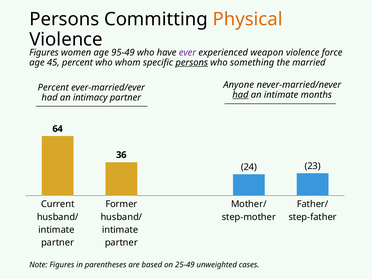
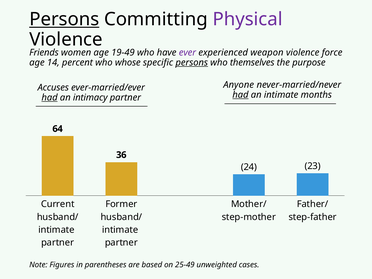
Persons underline: none -> present (64, 19)
Physical colour: orange -> purple (248, 19)
Figures: Figures -> Friends (44, 52)
95-49: 95-49 -> 19-49 (123, 52)
45: 45 -> 14 (53, 62)
whom: whom -> whose (128, 62)
something: something -> themselves (252, 62)
married: married -> purpose (309, 62)
Percent: Percent -> Accuses (53, 88)
had underline: none -> present (50, 98)
